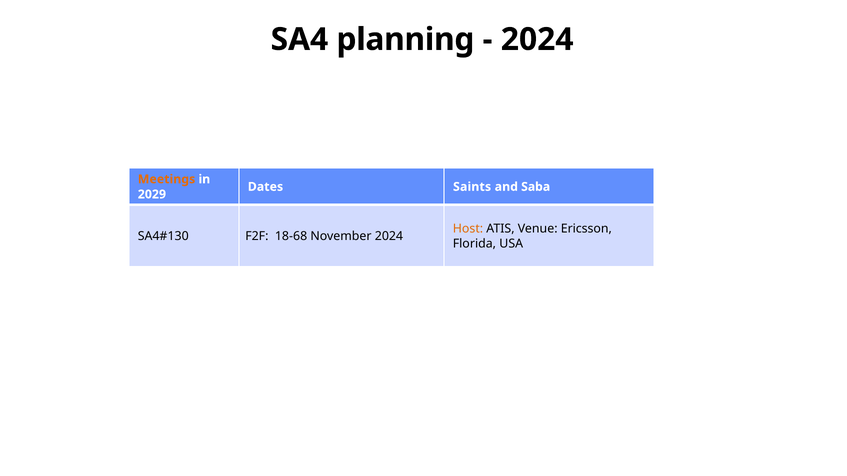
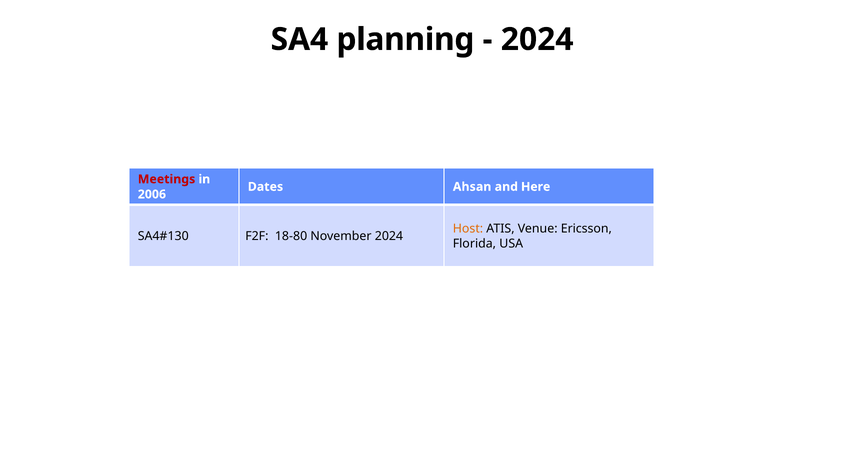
Meetings colour: orange -> red (167, 179)
Saints: Saints -> Ahsan (472, 187)
Saba: Saba -> Here (536, 187)
2029: 2029 -> 2006 (152, 194)
18-68: 18-68 -> 18-80 (291, 237)
